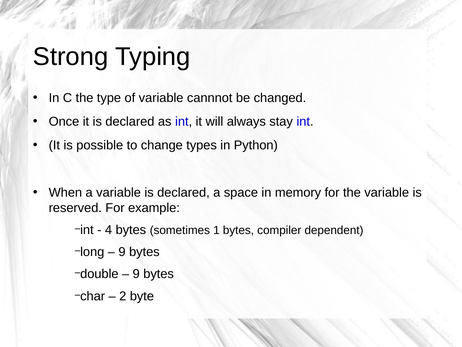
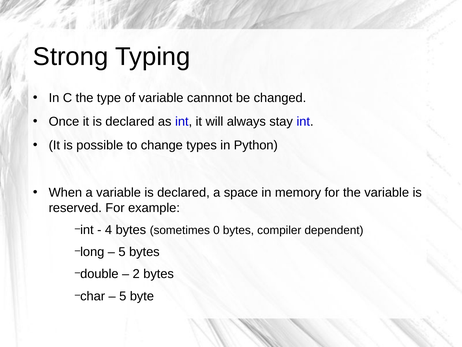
1: 1 -> 0 (216, 230)
9: 9 -> 5 (122, 252)
9: 9 -> 2 (136, 274)
2: 2 -> 5 (123, 296)
